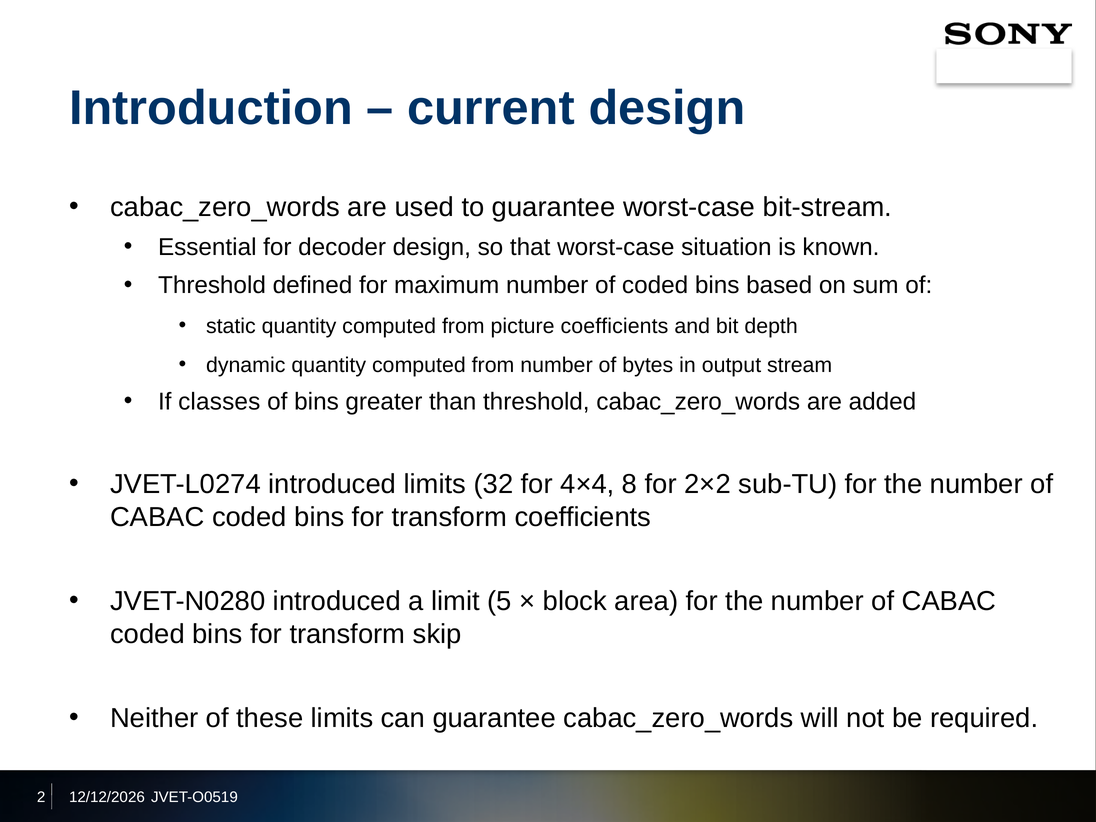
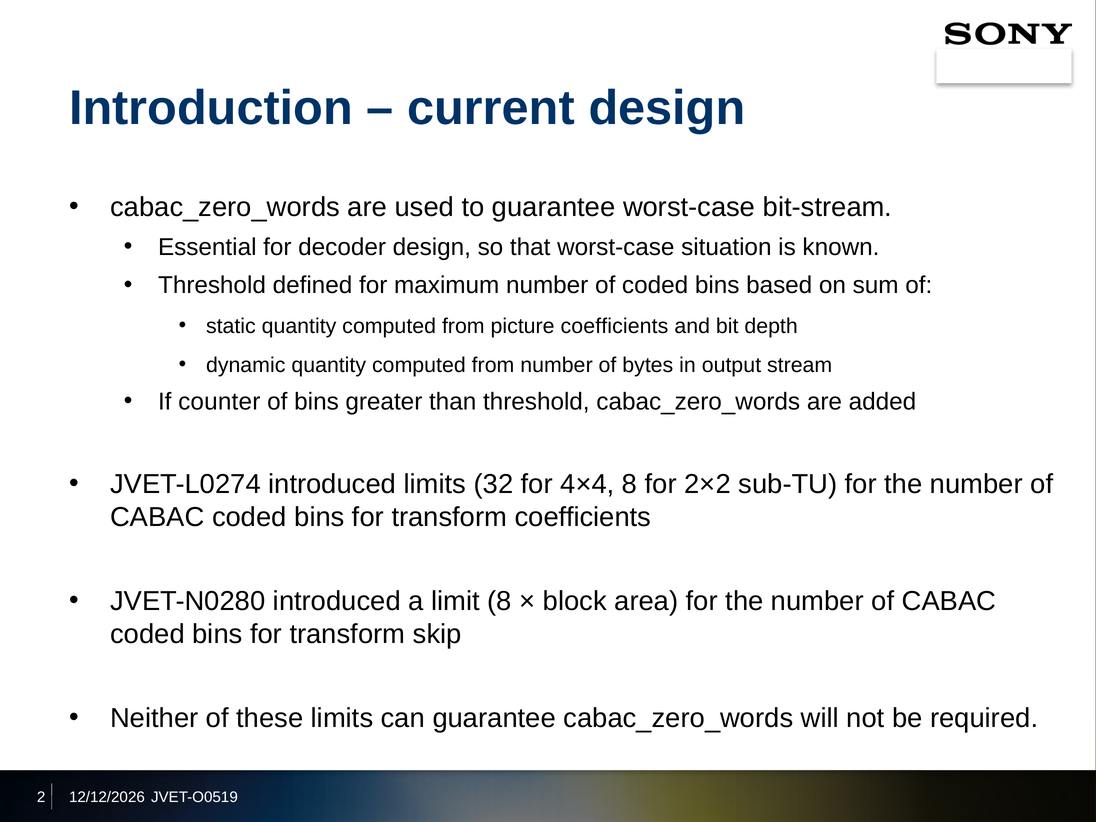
classes: classes -> counter (219, 402)
limit 5: 5 -> 8 (500, 601)
